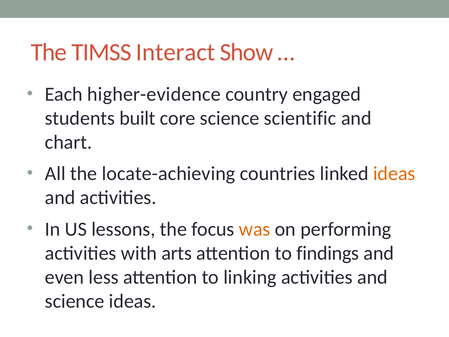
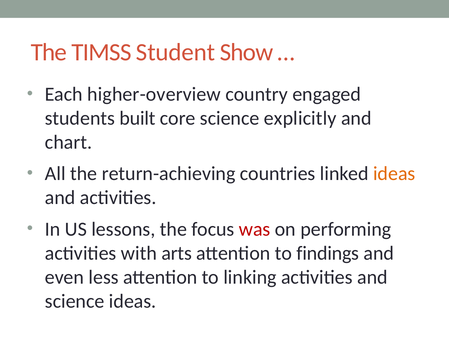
Interact: Interact -> Student (176, 52)
higher-evidence: higher-evidence -> higher-overview (154, 94)
scientific: scientific -> explicitly (300, 118)
locate-achieving: locate-achieving -> return-achieving (169, 174)
was colour: orange -> red (255, 229)
